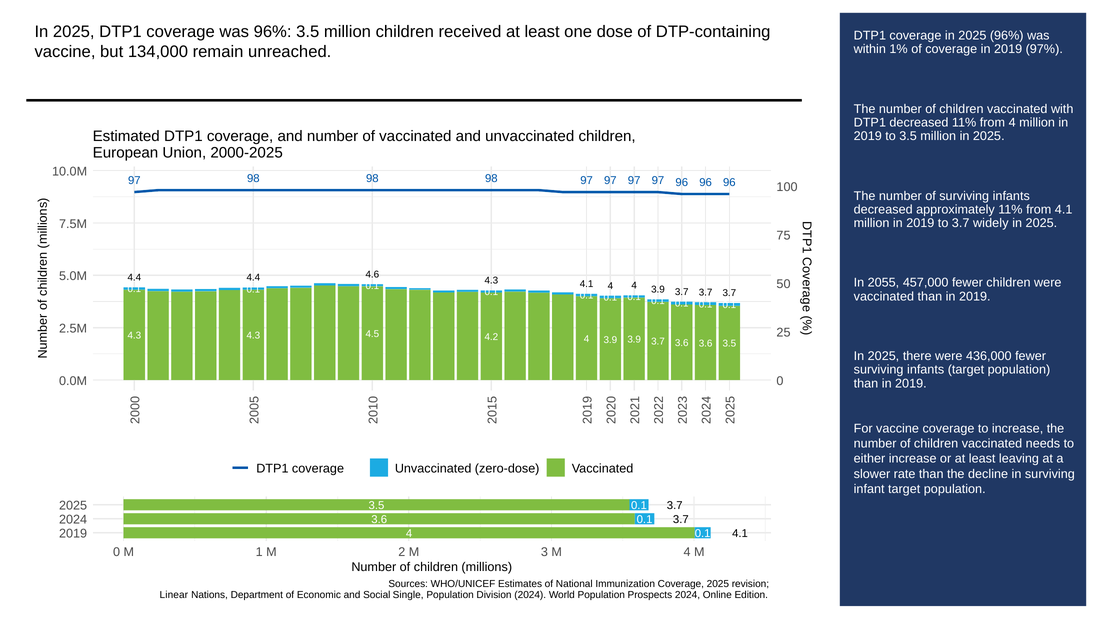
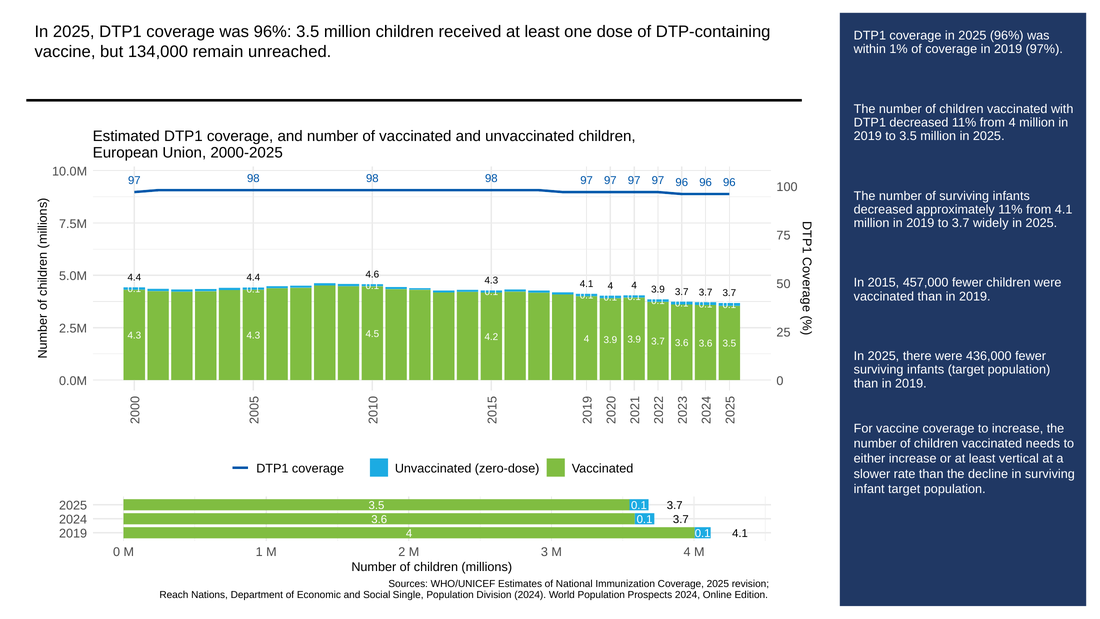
2055: 2055 -> 2015 (883, 283)
leaving: leaving -> vertical (1019, 459)
Linear: Linear -> Reach (174, 595)
